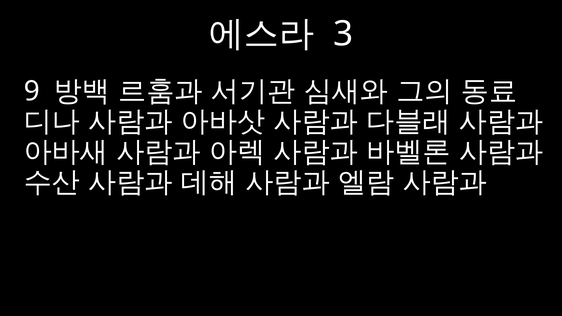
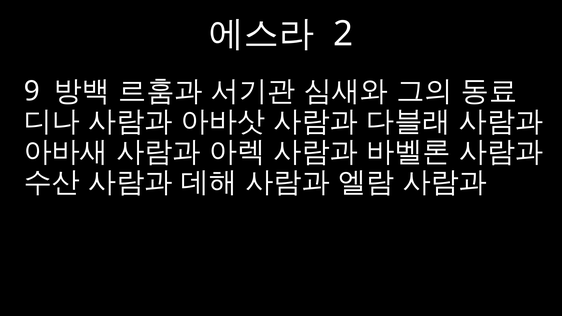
3: 3 -> 2 (343, 34)
